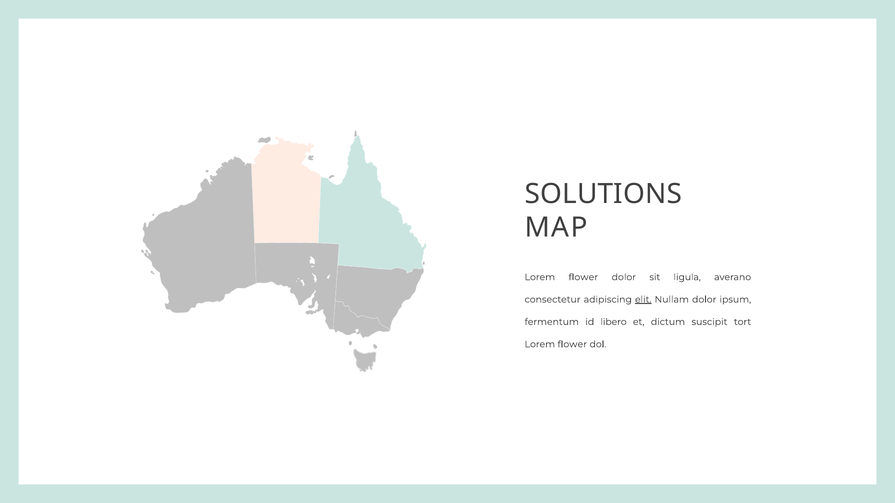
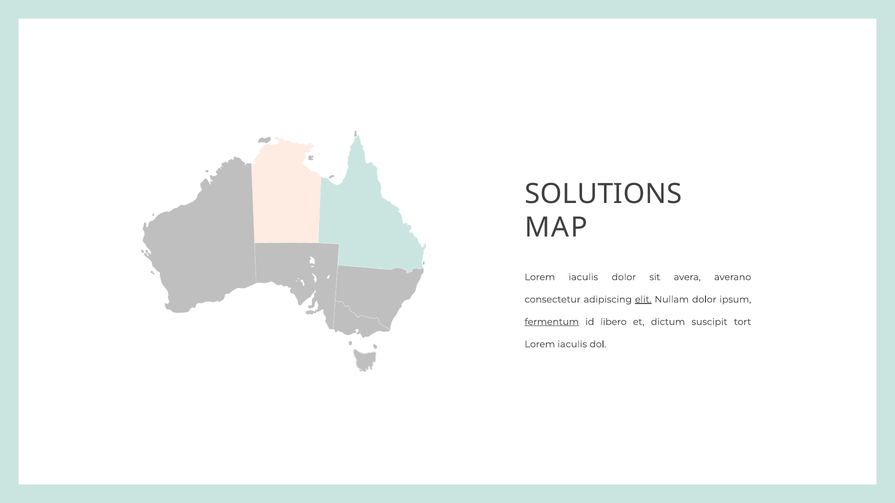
flower: flower -> iaculis (583, 277)
ligula: ligula -> avera (687, 277)
fermentum underline: none -> present (552, 322)
flower: flower -> iaculis (572, 345)
